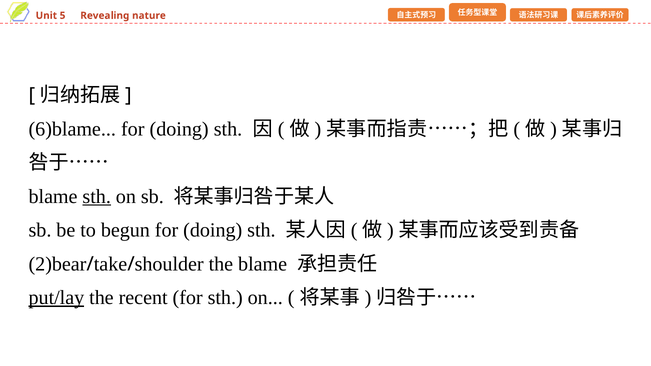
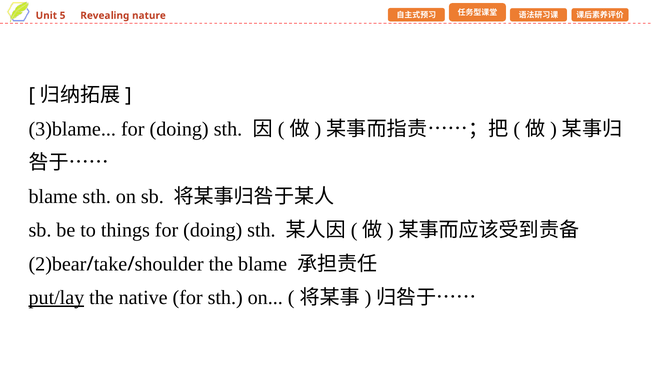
6)blame: 6)blame -> 3)blame (72, 129)
sth underline: present -> none (97, 196)
begun: begun -> things (125, 230)
recent: recent -> native (143, 298)
